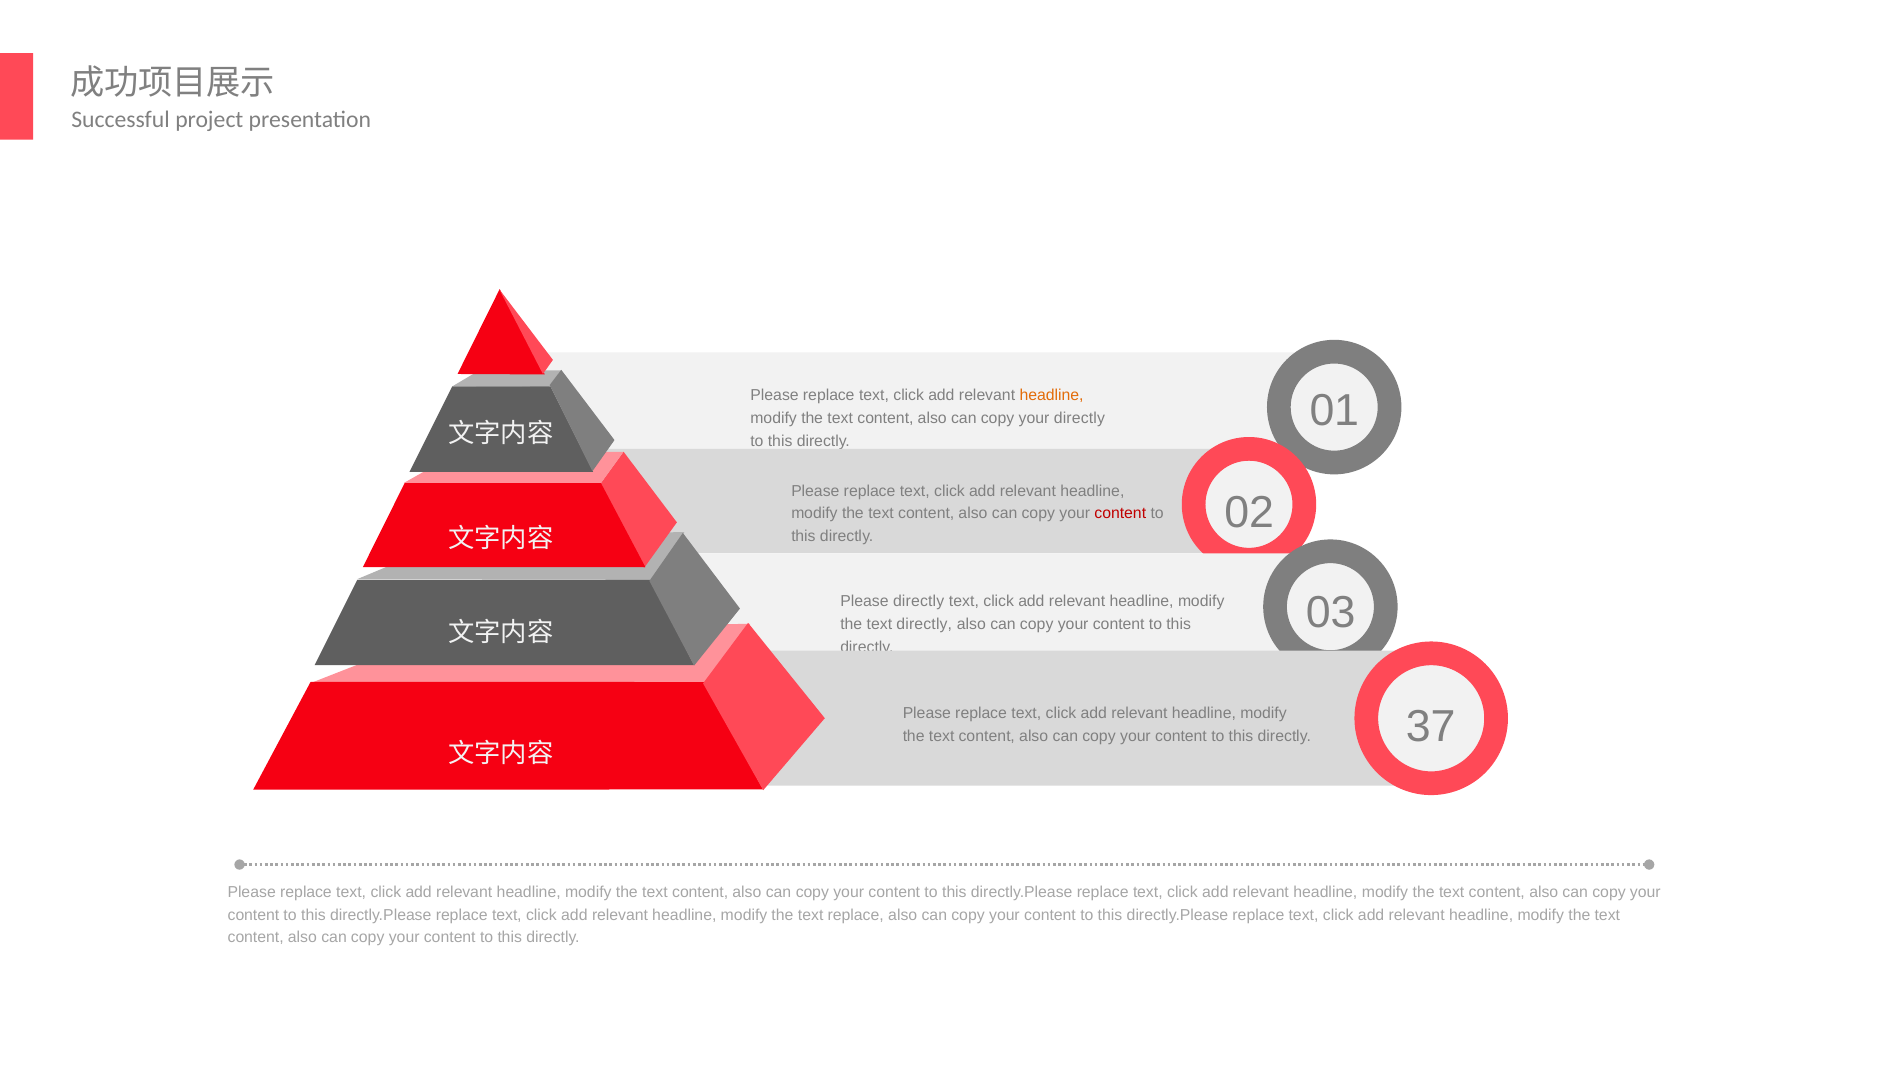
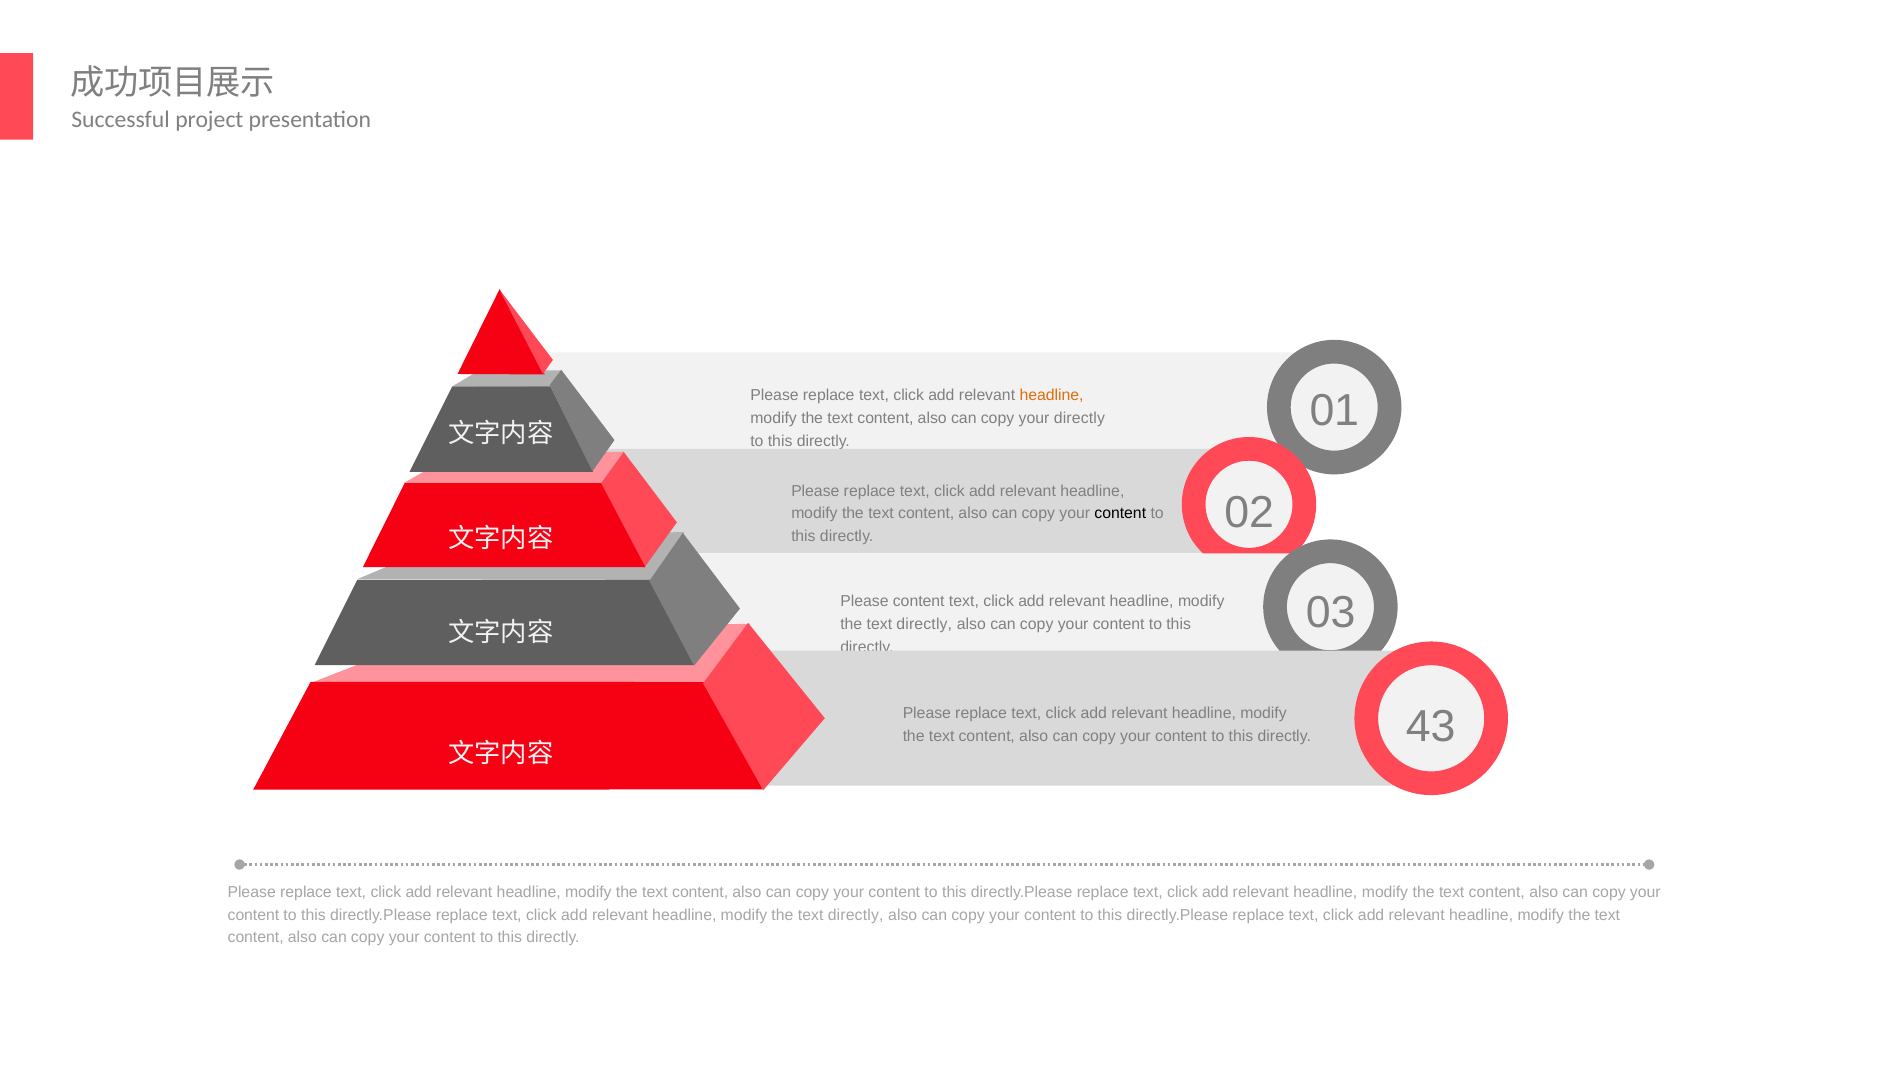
content colour: red -> black (1120, 514)
Please directly: directly -> content (919, 601)
37: 37 -> 43 (1431, 726)
replace: replace -> directly (856, 914)
